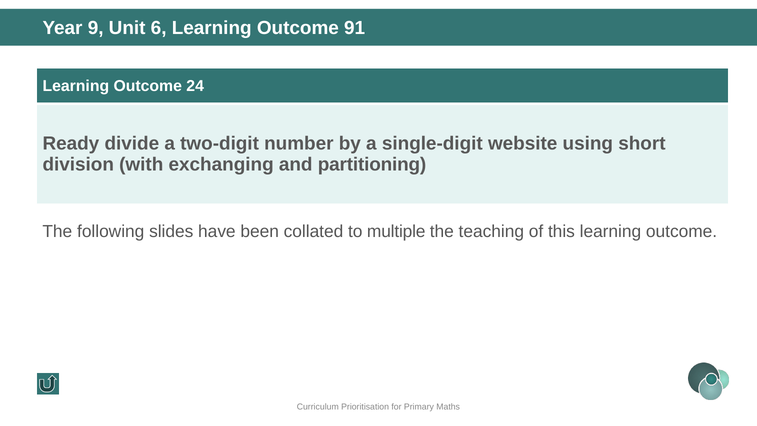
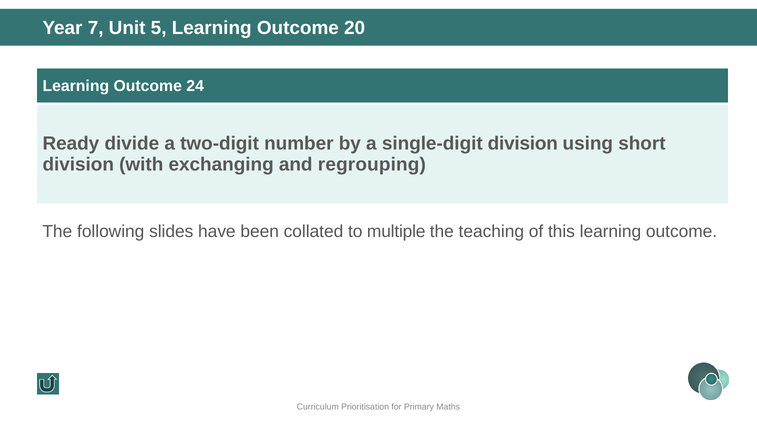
9: 9 -> 7 (96, 28)
6: 6 -> 5 (159, 28)
91: 91 -> 20 (355, 28)
single-digit website: website -> division (523, 143)
partitioning: partitioning -> regrouping (372, 164)
